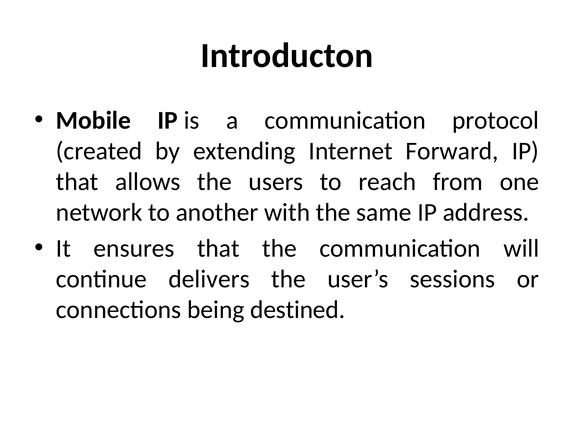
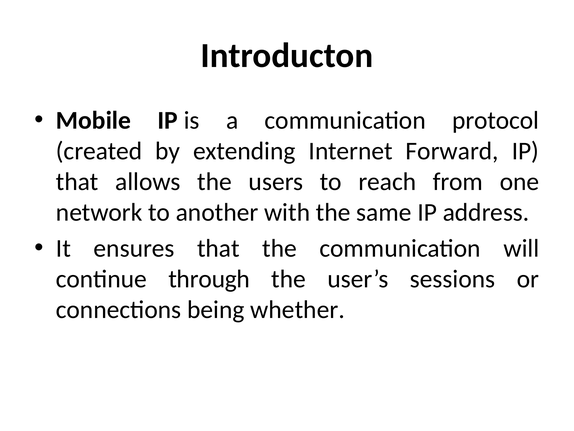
delivers: delivers -> through (209, 279)
destined: destined -> whether (298, 309)
